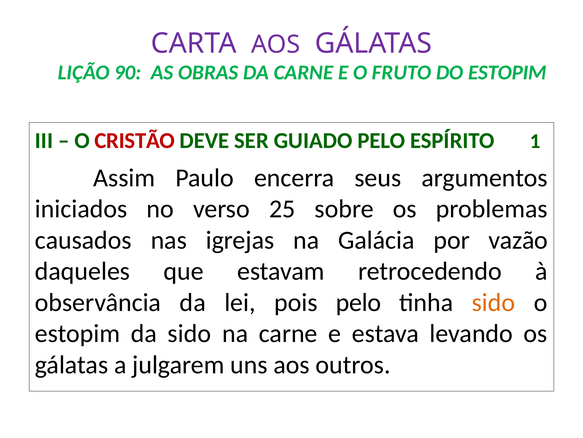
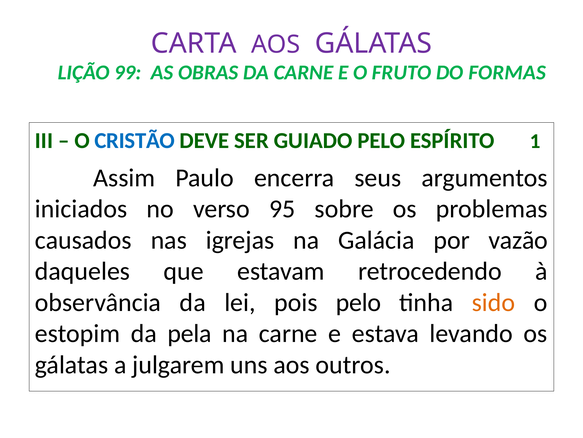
90: 90 -> 99 (128, 72)
DO ESTOPIM: ESTOPIM -> FORMAS (507, 72)
CRISTÃO colour: red -> blue (135, 140)
25: 25 -> 95 (282, 209)
da sido: sido -> pela (190, 333)
